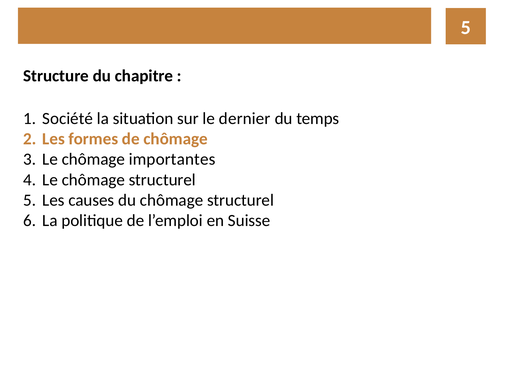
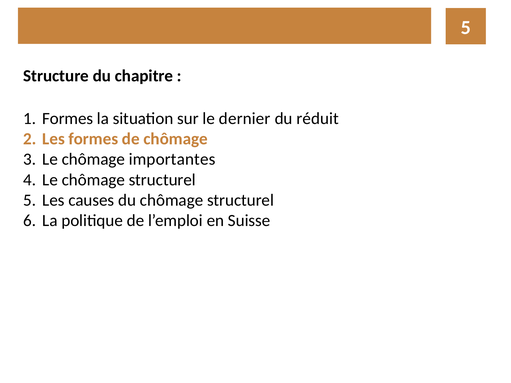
Société: Société -> Formes (68, 119)
temps: temps -> réduit (318, 119)
